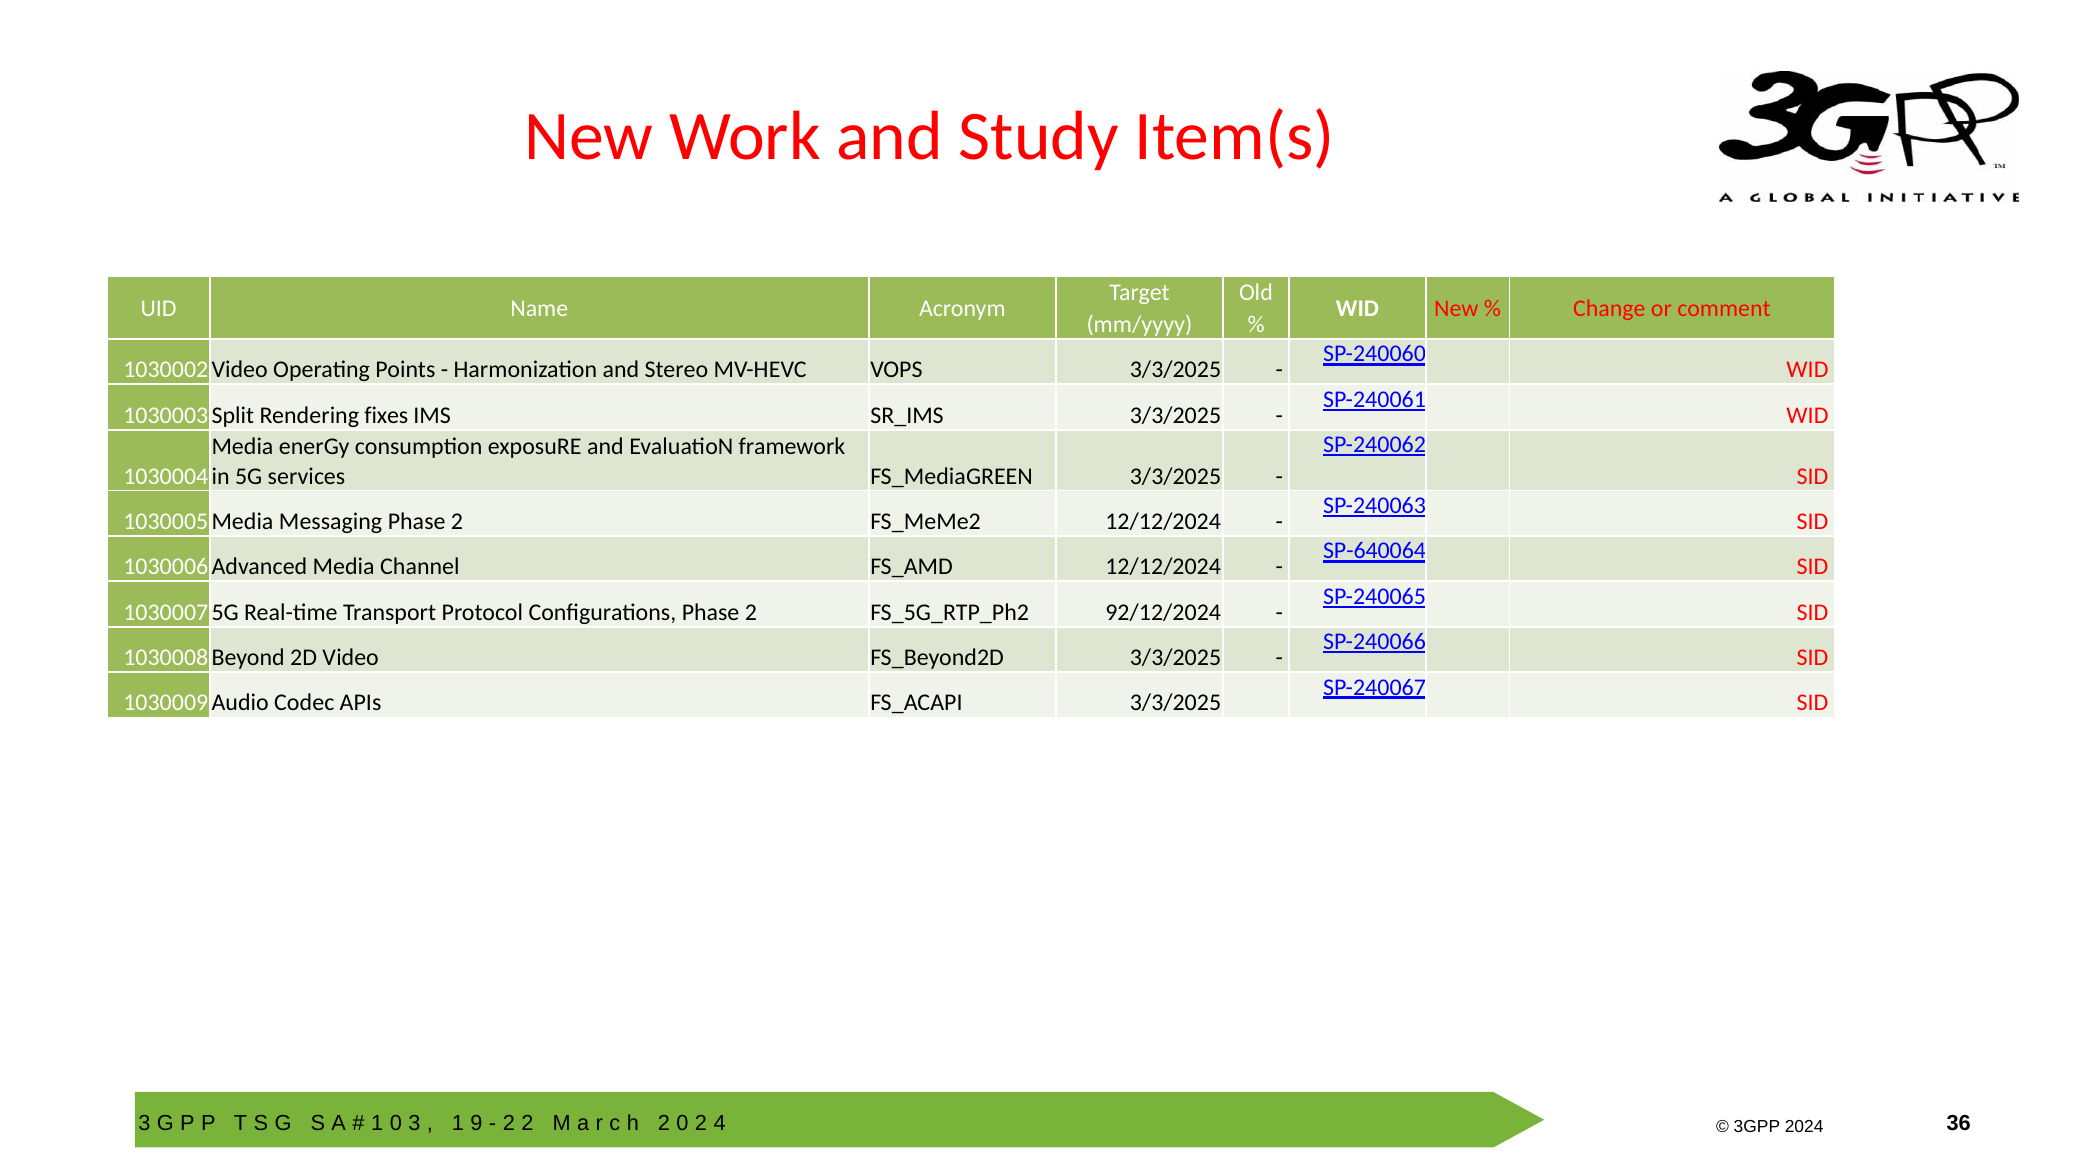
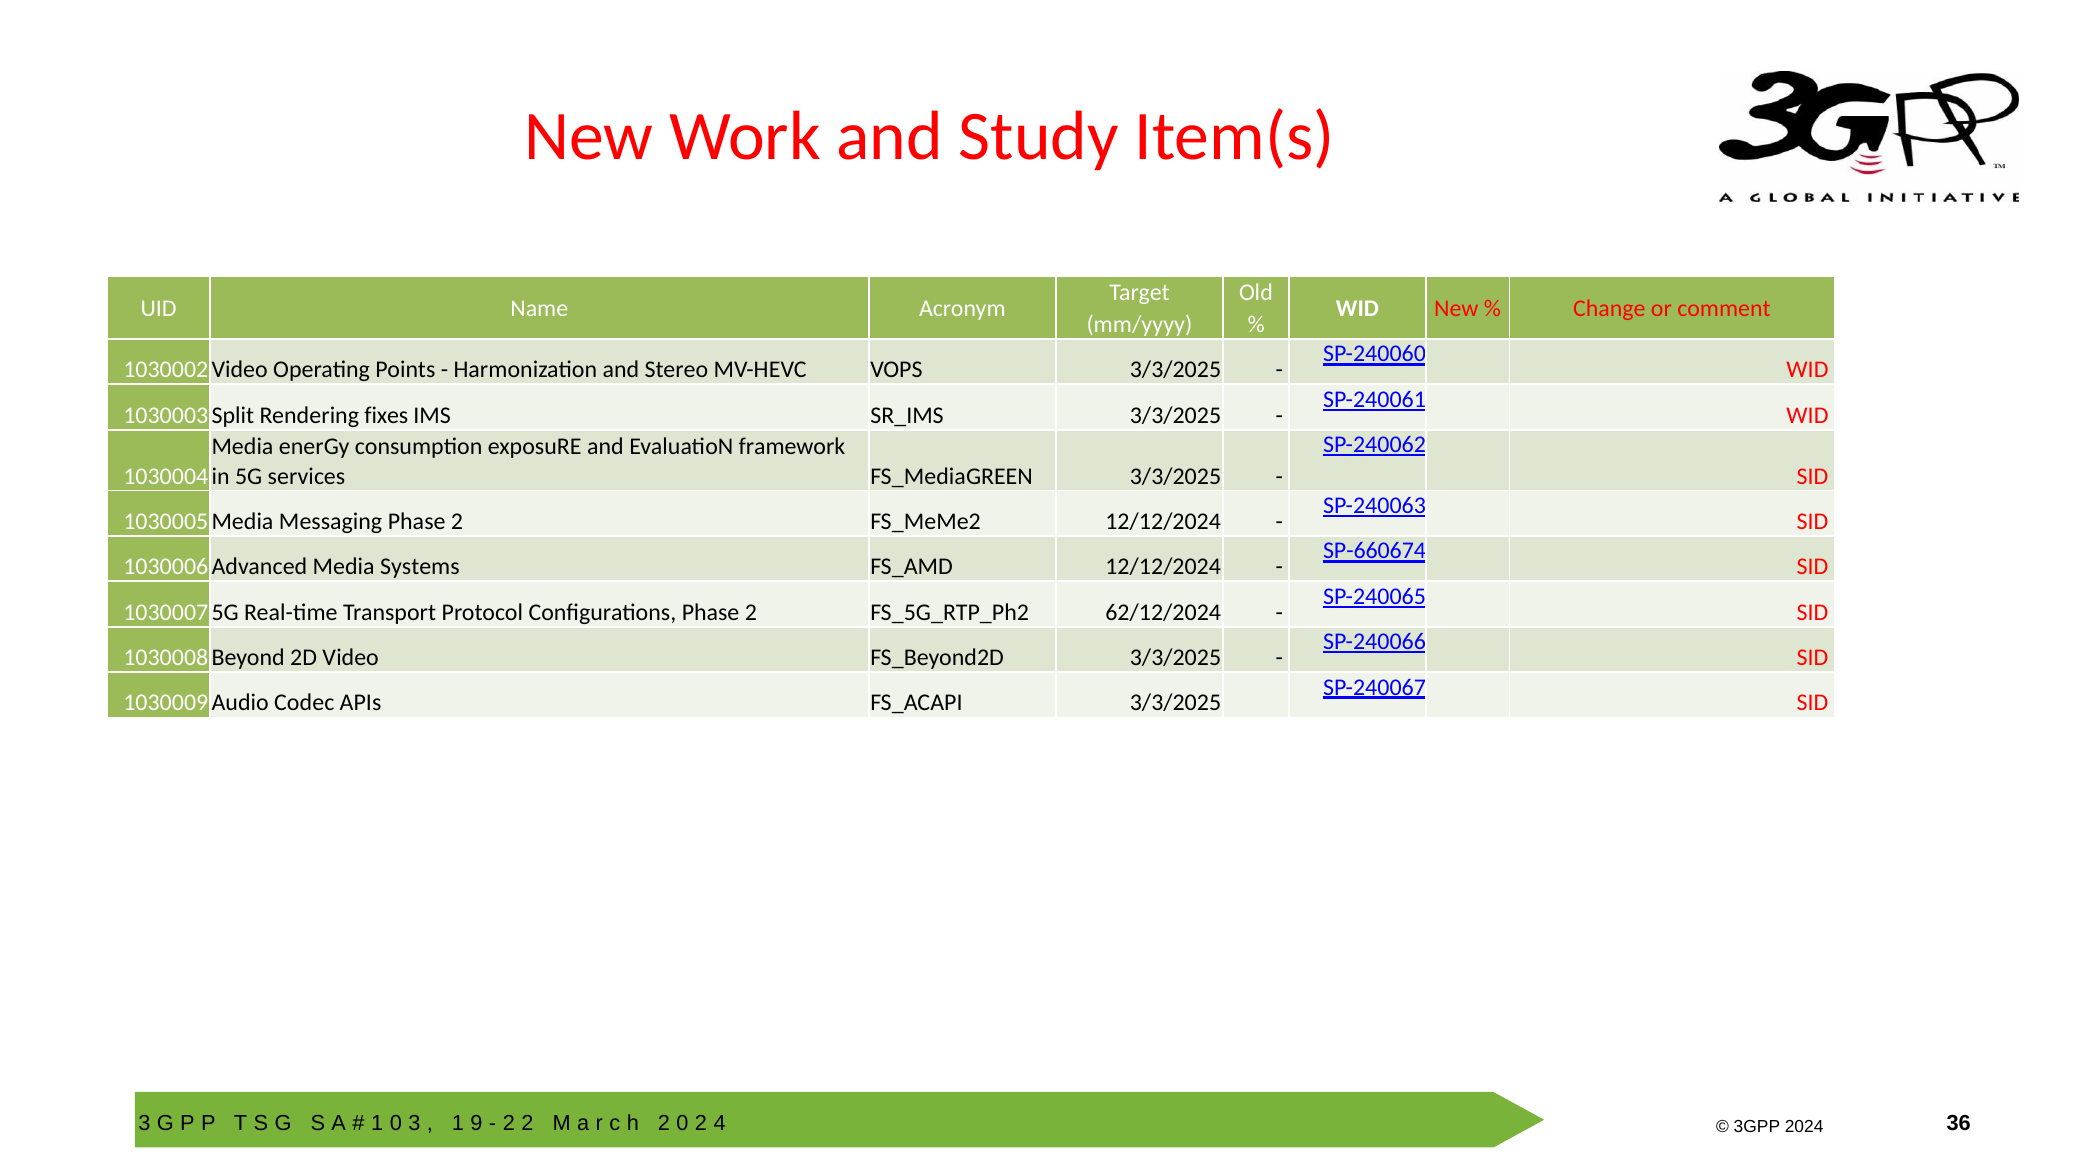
SP-640064: SP-640064 -> SP-660674 (1375, 551)
Channel: Channel -> Systems (420, 567)
92/12/2024: 92/12/2024 -> 62/12/2024 (1163, 612)
